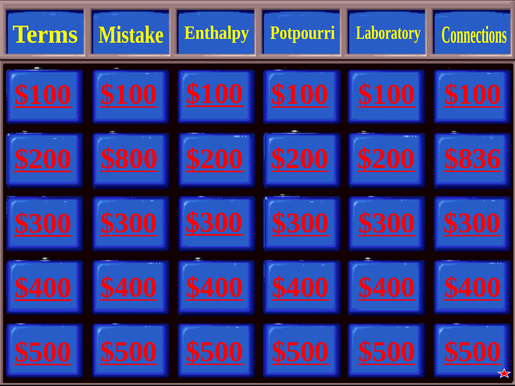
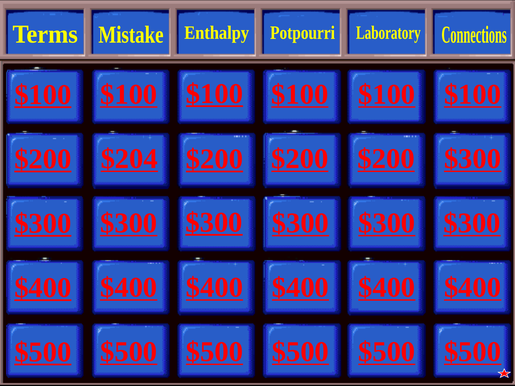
$800: $800 -> $204 (129, 159)
$836: $836 -> $300 (473, 159)
